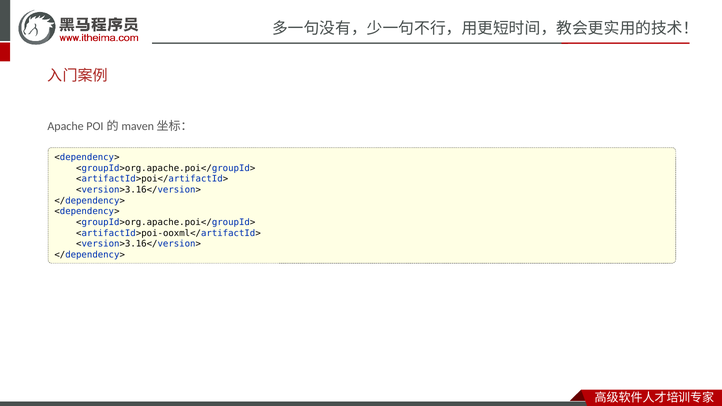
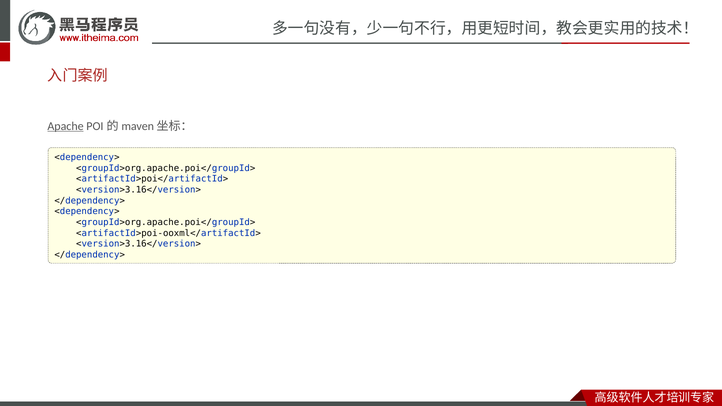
Apache underline: none -> present (66, 126)
